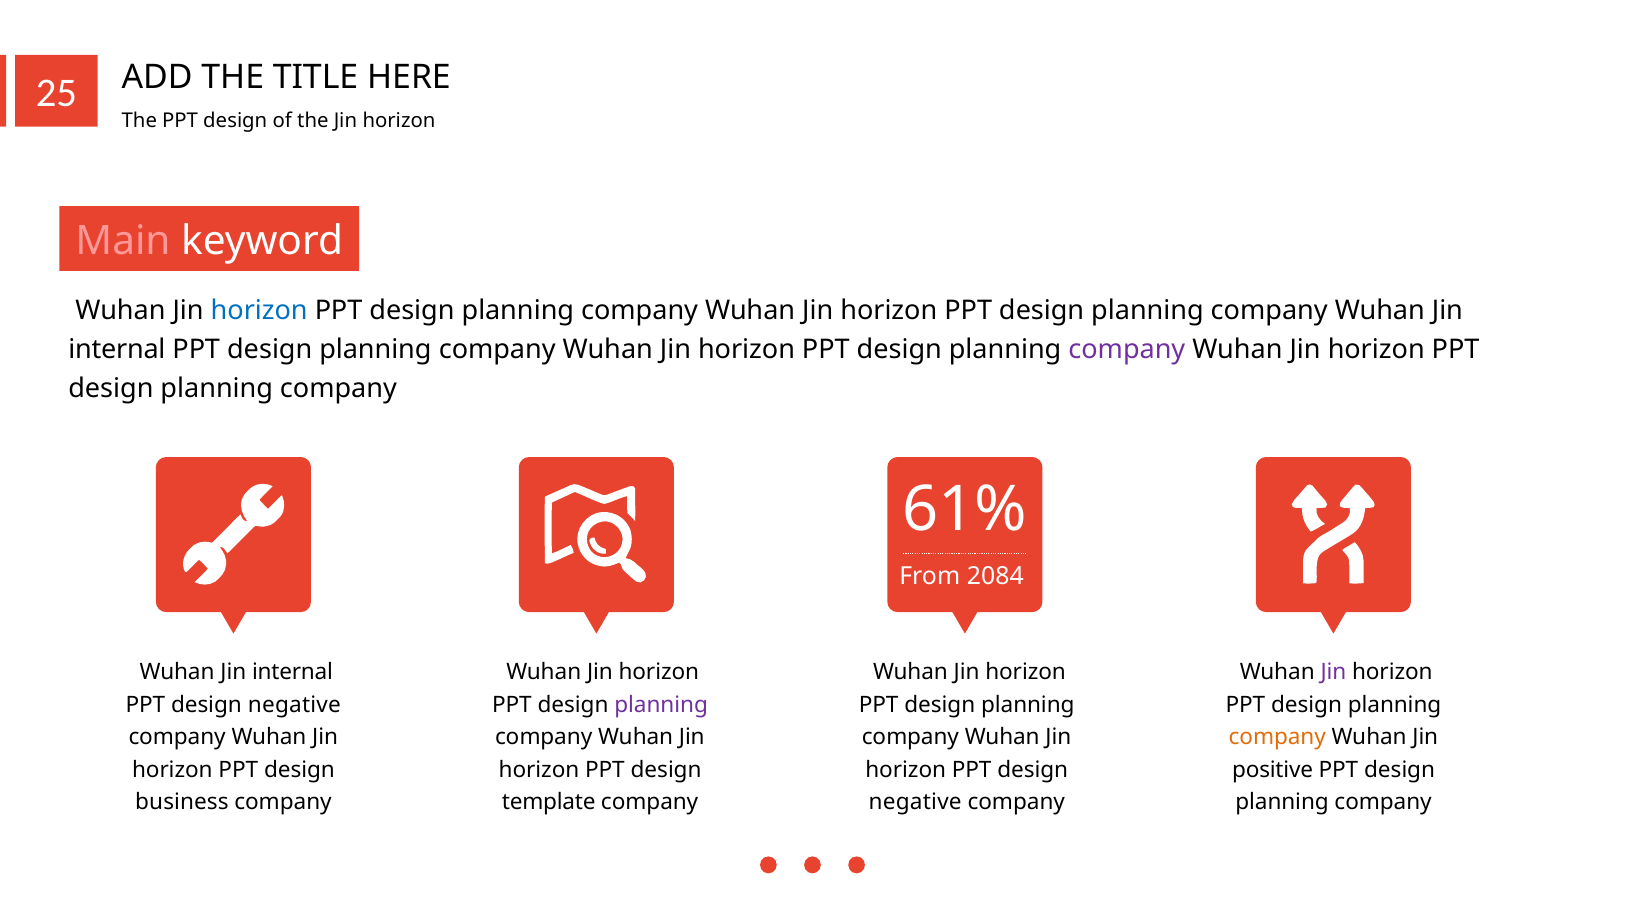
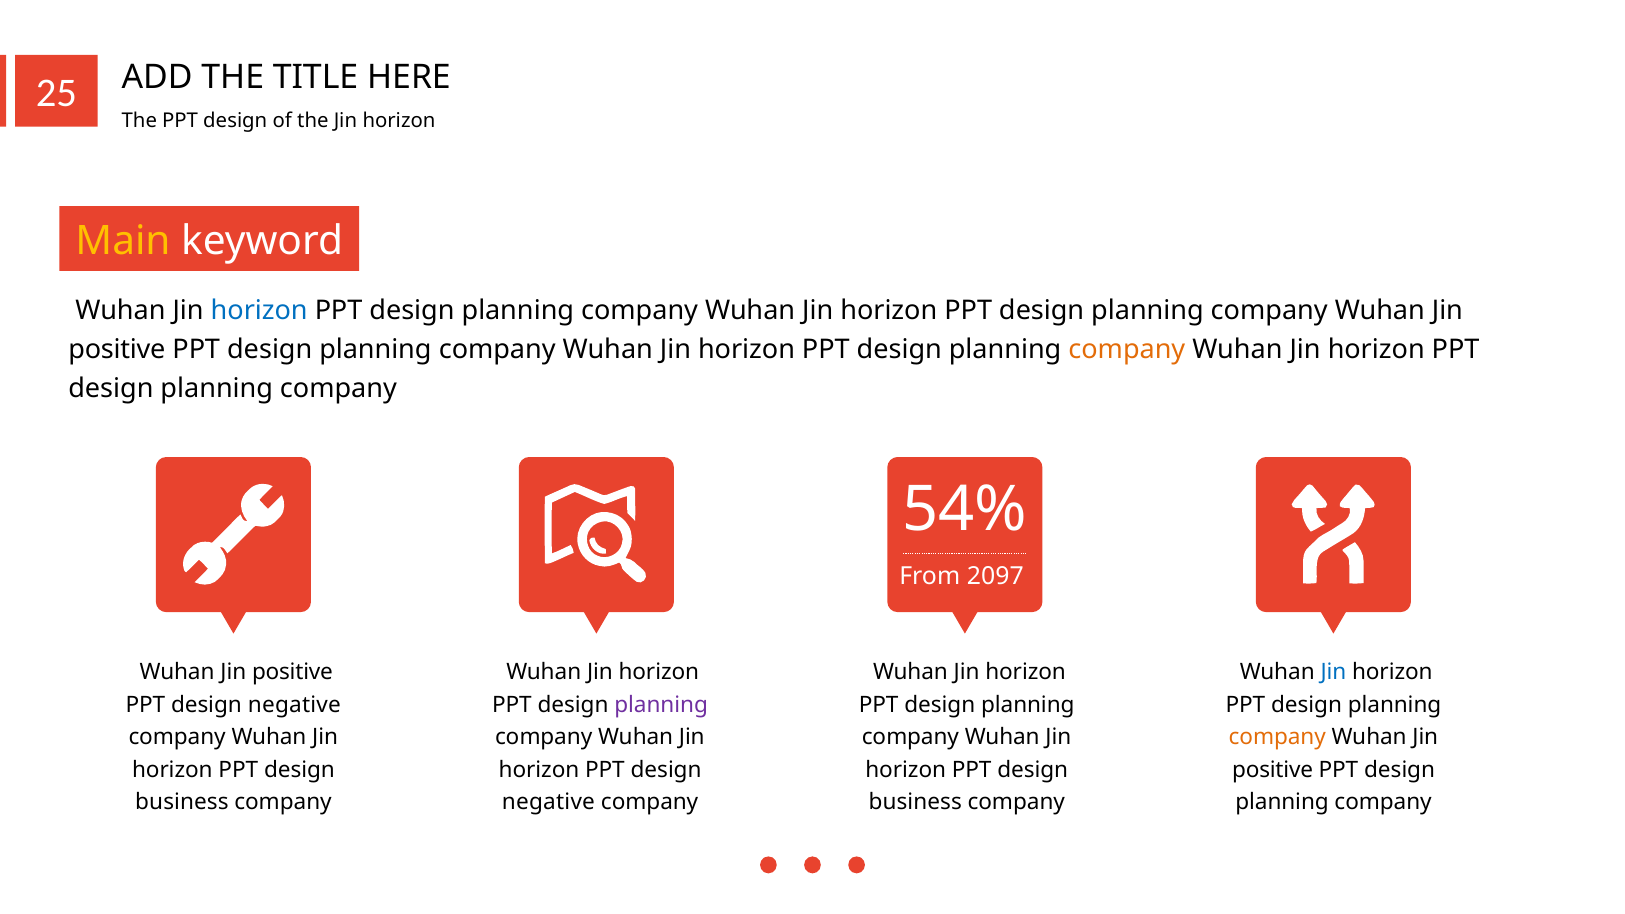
Main colour: pink -> yellow (123, 241)
internal: internal -> positive (117, 350)
company colour: purple -> orange (1127, 350)
61%: 61% -> 54% (965, 510)
2084: 2084 -> 2097 (995, 577)
internal: internal -> positive (292, 672)
Jin colour: purple -> blue (1333, 672)
template: template -> negative (548, 802)
negative: negative -> business (915, 802)
